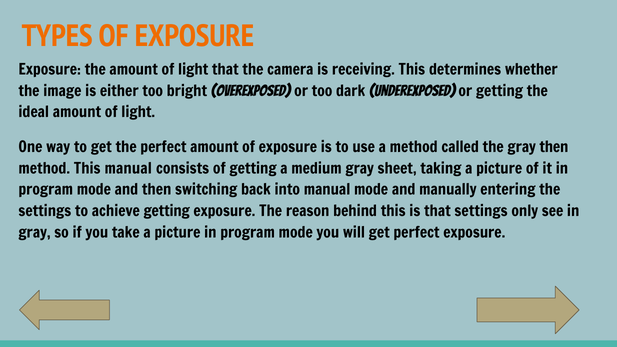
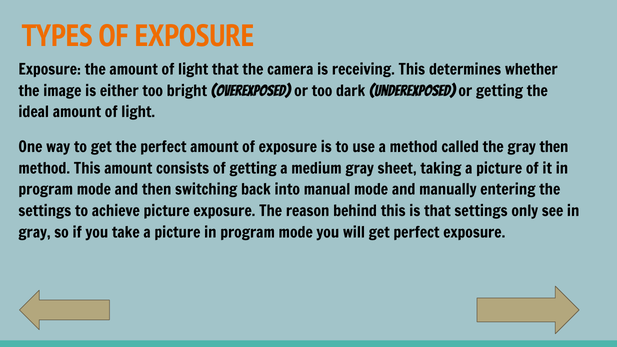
This manual: manual -> amount (128, 169)
achieve getting: getting -> picture (167, 211)
